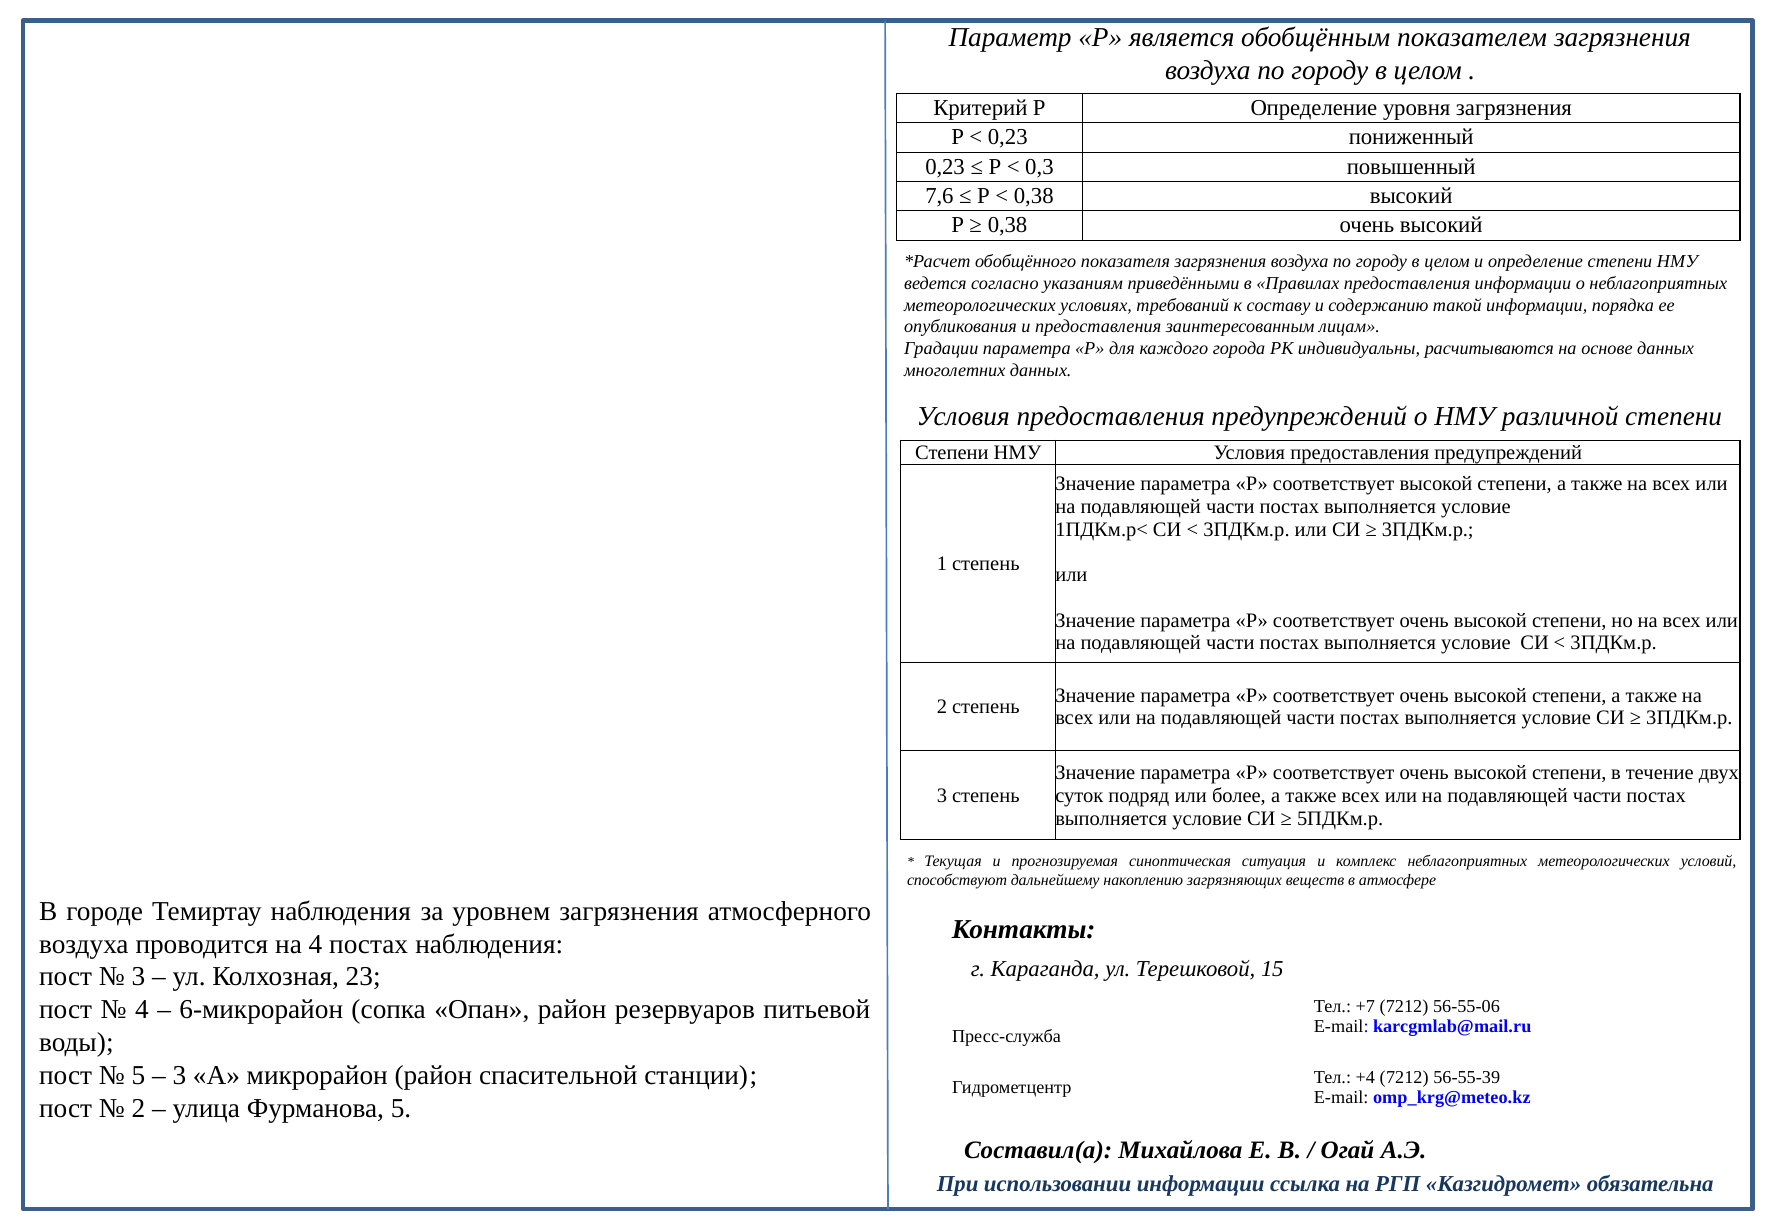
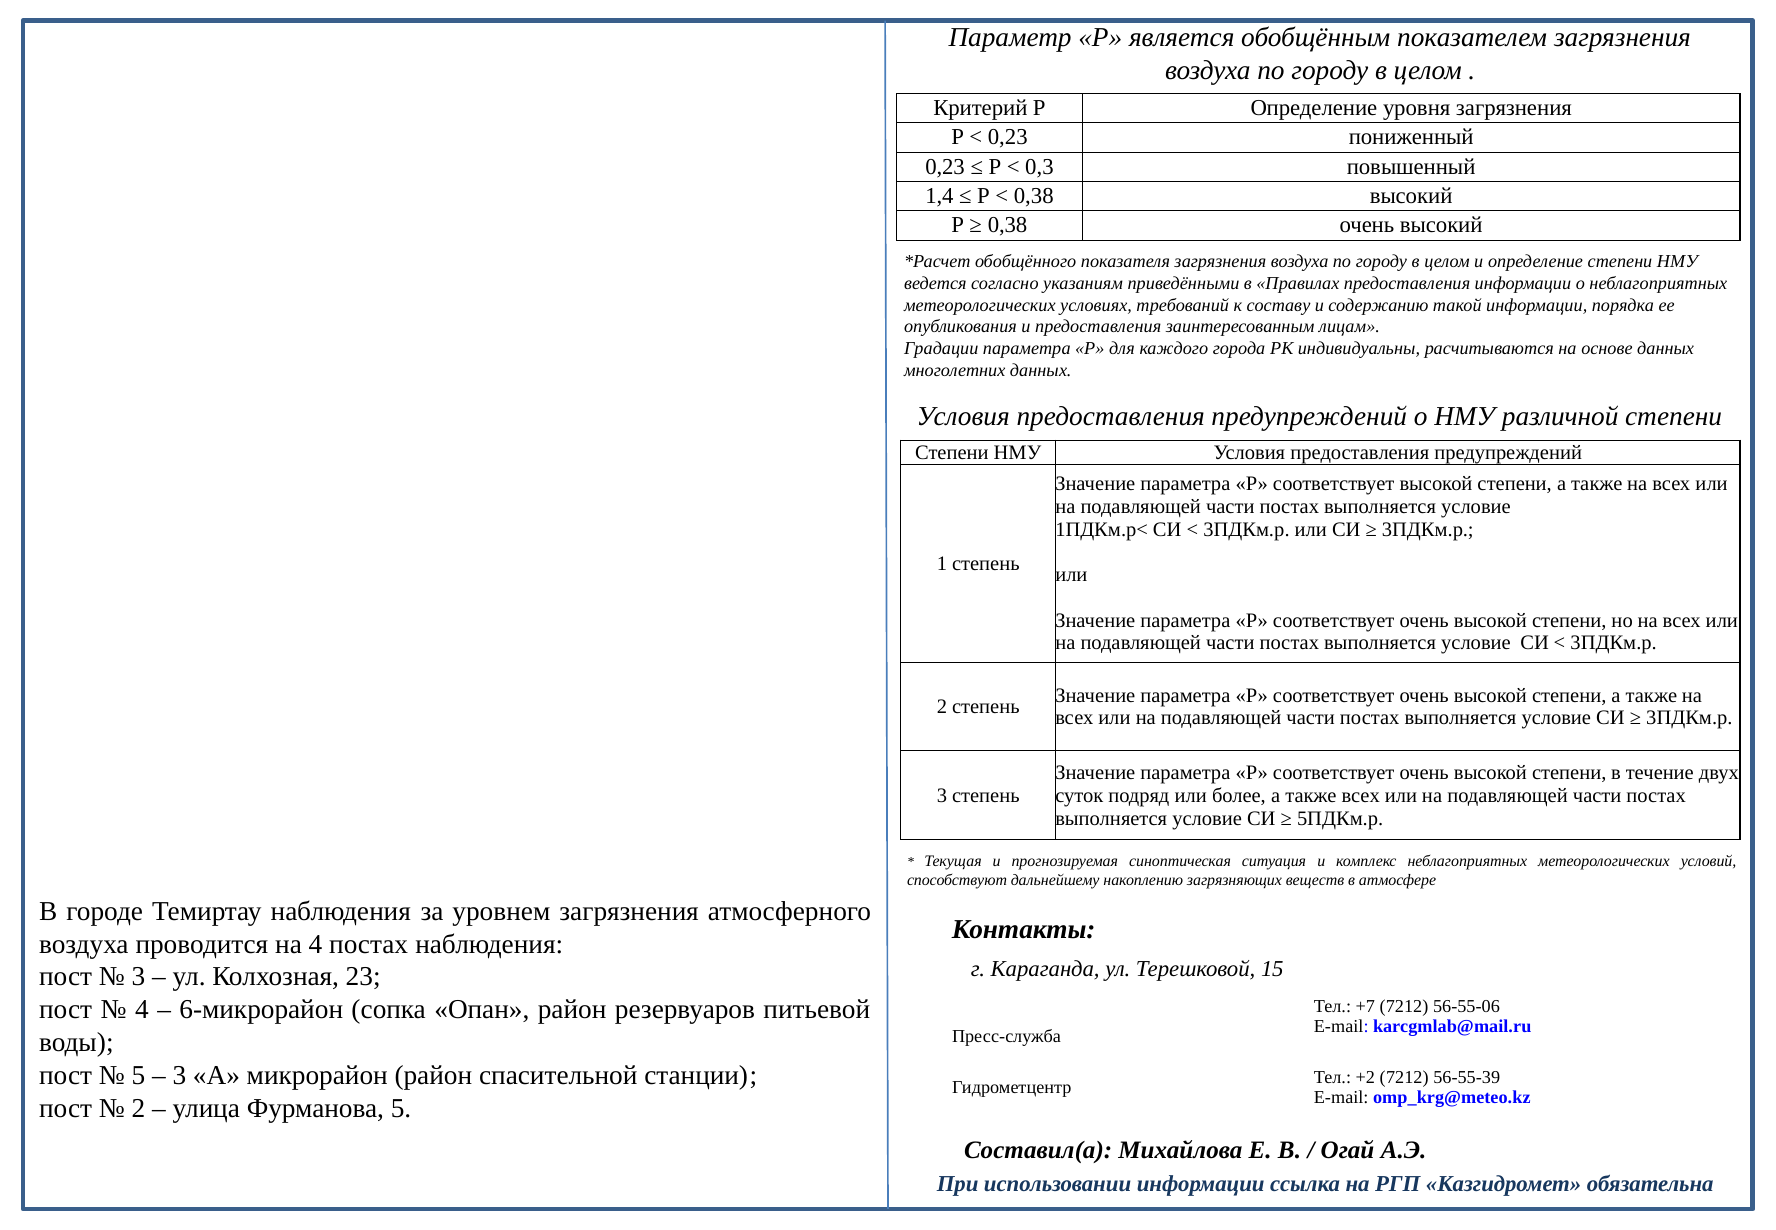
7,6: 7,6 -> 1,4 (939, 196)
+4: +4 -> +2 (1365, 1077)
